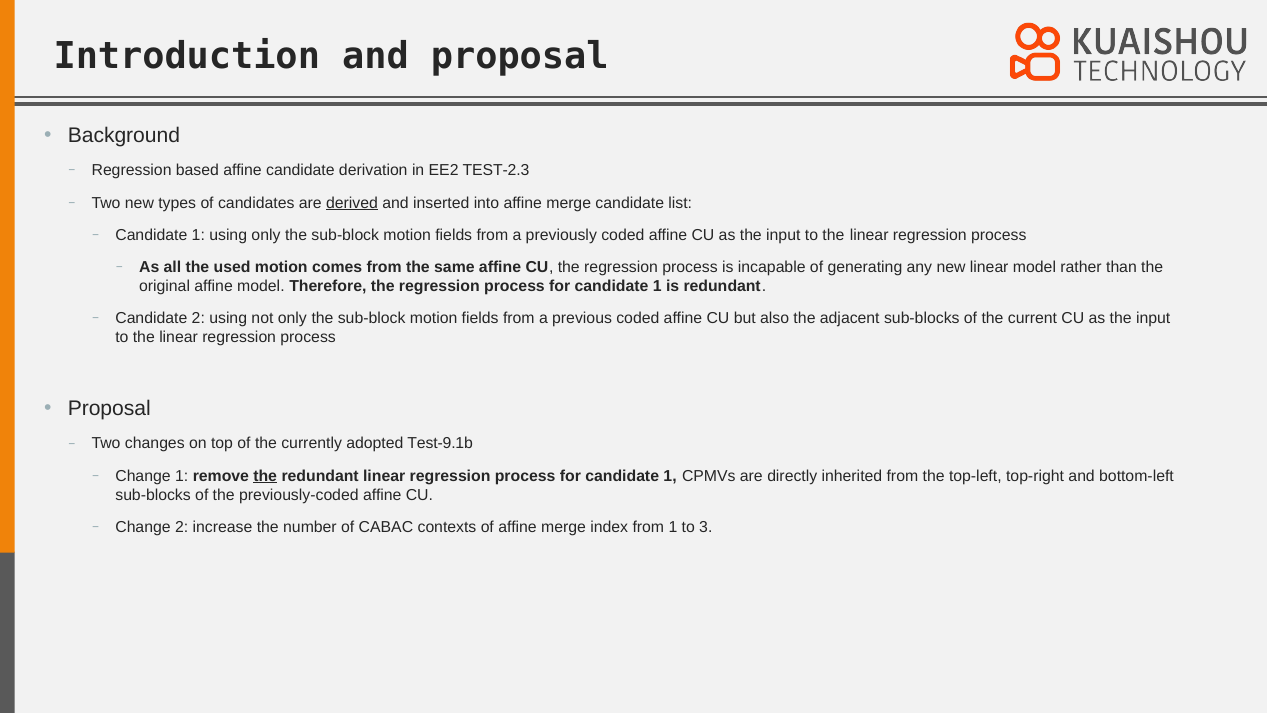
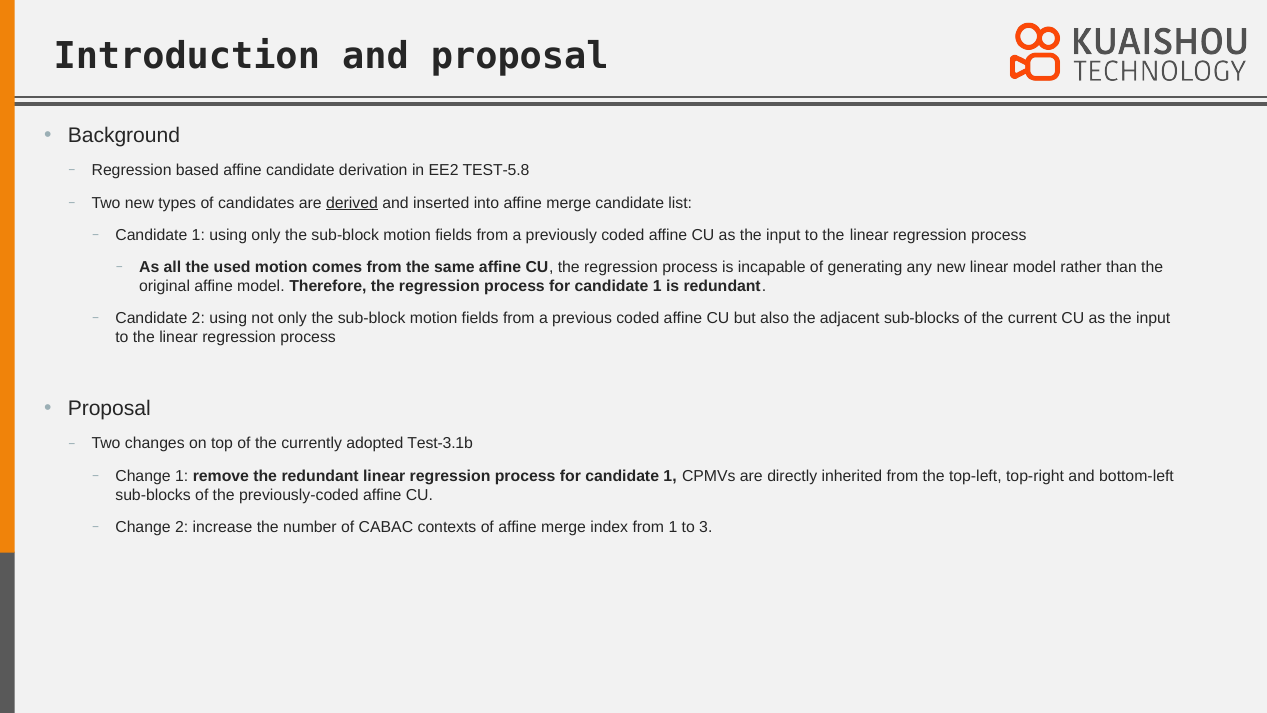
TEST-2.3: TEST-2.3 -> TEST-5.8 (496, 171)
Test-9.1b: Test-9.1b -> Test-3.1b (440, 444)
the underline: present -> none (265, 476)
